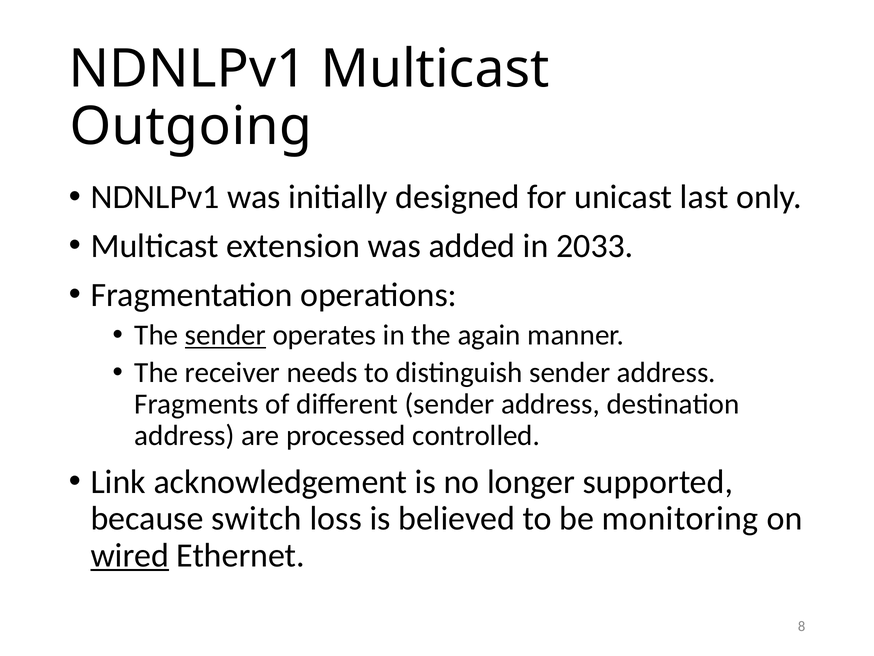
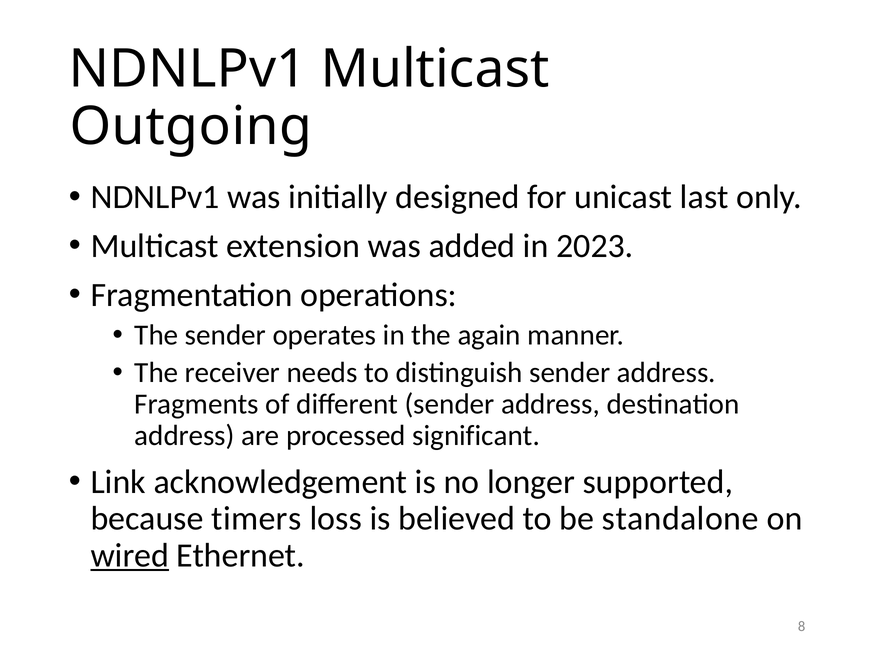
2033: 2033 -> 2023 (595, 246)
sender underline: present -> none (225, 335)
controlled: controlled -> significant (476, 435)
switch: switch -> timers (256, 518)
monitoring: monitoring -> standalone (680, 518)
